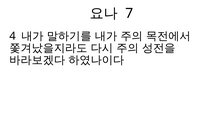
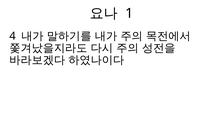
7: 7 -> 1 (129, 13)
